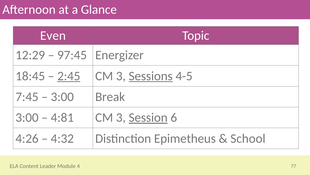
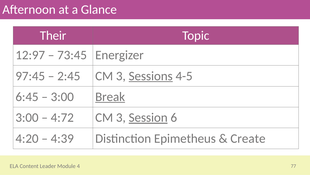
Even: Even -> Their (53, 36)
12:29: 12:29 -> 12:97 (30, 55)
97:45: 97:45 -> 73:45 (72, 55)
18:45: 18:45 -> 97:45 (30, 76)
2:45 underline: present -> none (69, 76)
7:45: 7:45 -> 6:45 (27, 96)
Break underline: none -> present (110, 96)
4:81: 4:81 -> 4:72 (62, 117)
4:26: 4:26 -> 4:20 (27, 138)
4:32: 4:32 -> 4:39 (62, 138)
School: School -> Create (248, 138)
